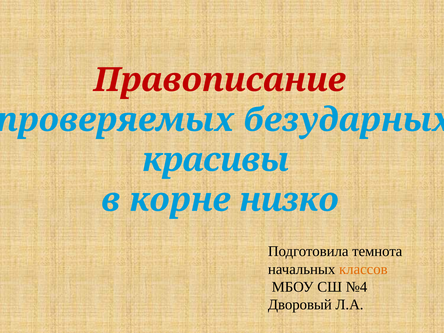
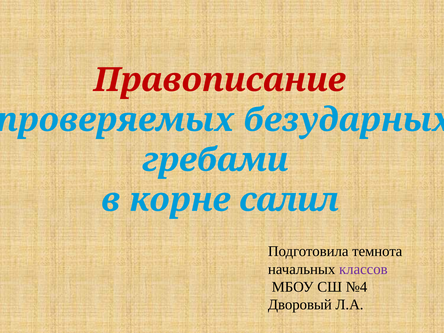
красивы: красивы -> гребами (215, 160)
низко: низко -> салил (289, 200)
классов colour: orange -> purple (363, 269)
